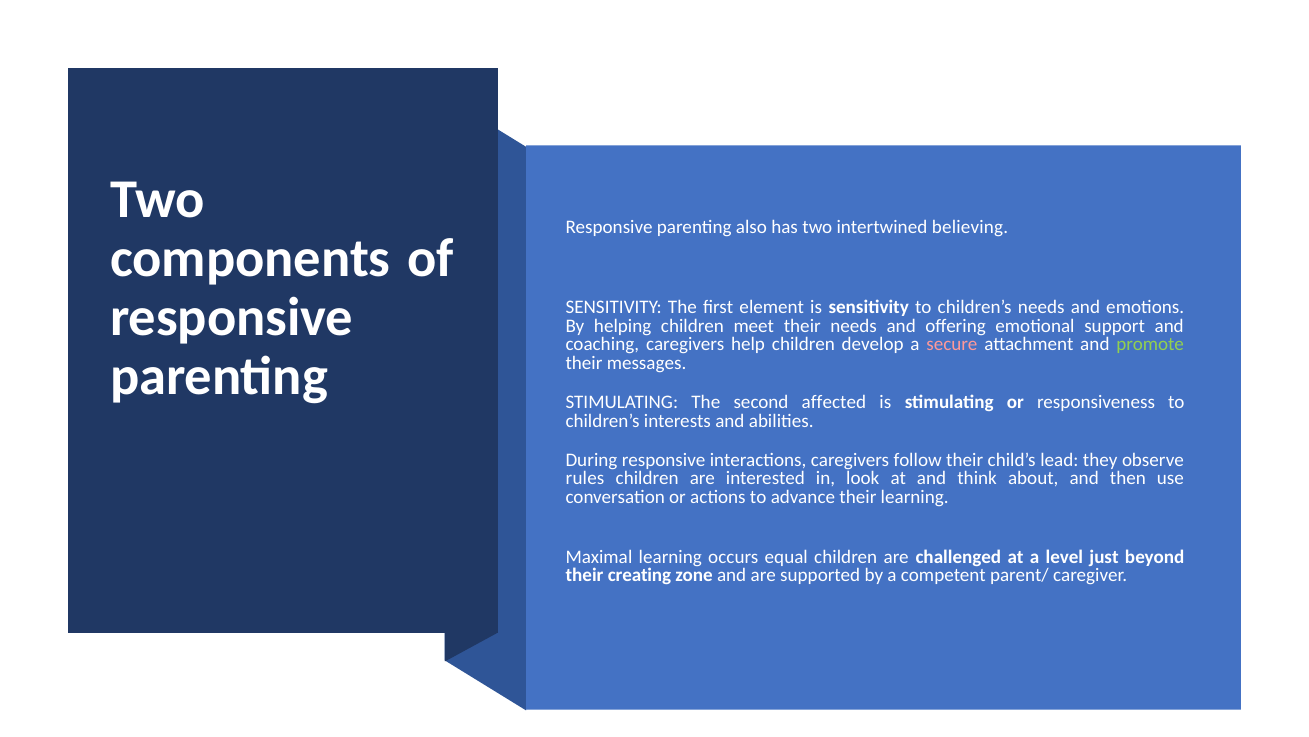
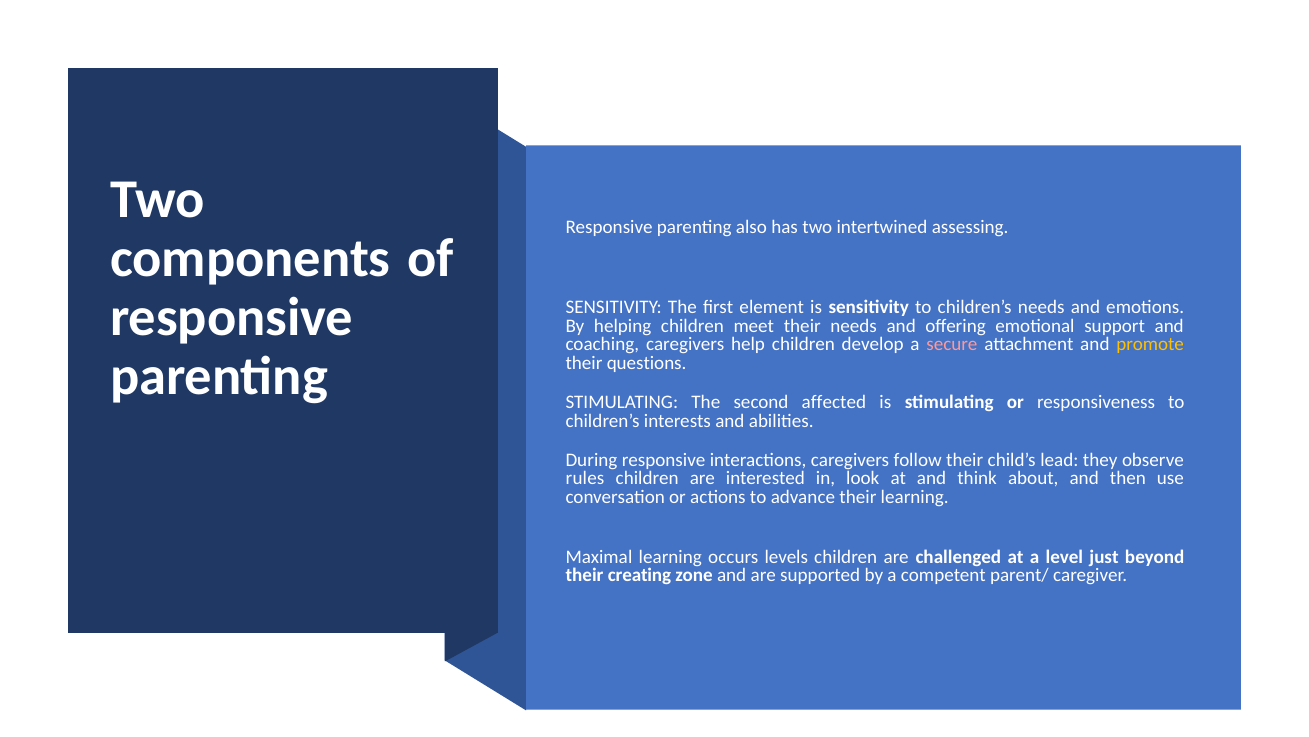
believing: believing -> assessing (970, 227)
promote colour: light green -> yellow (1150, 344)
messages: messages -> questions (647, 363)
equal: equal -> levels (786, 557)
